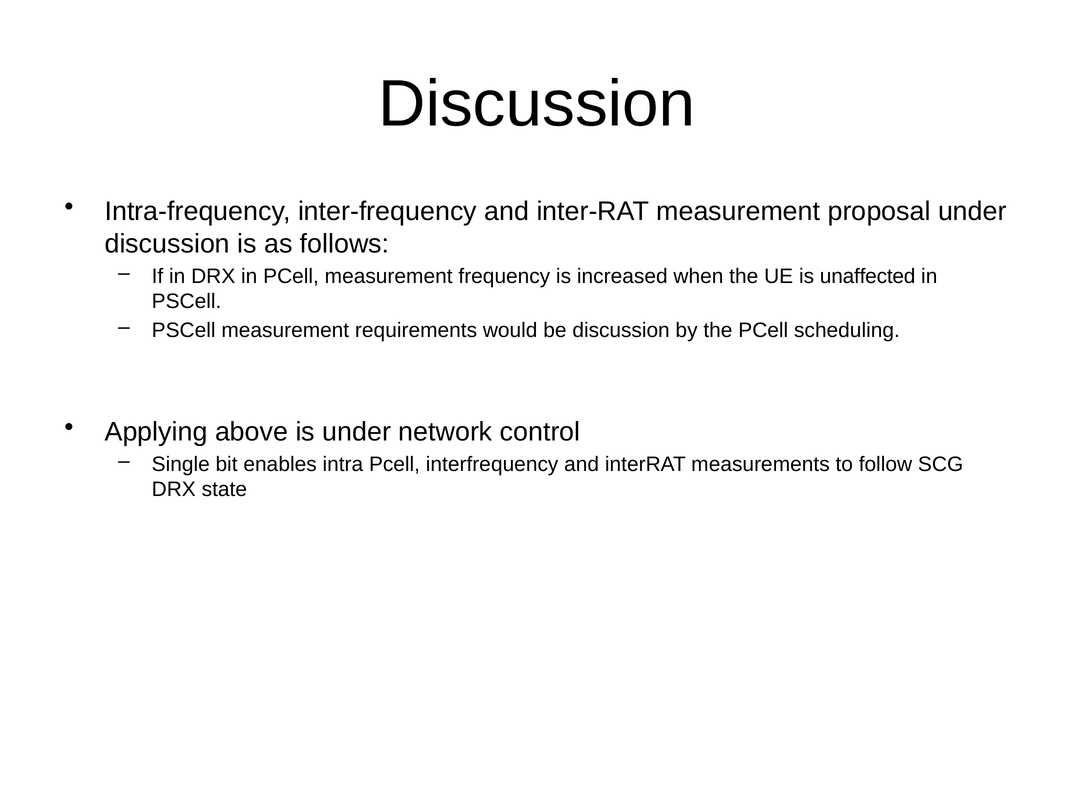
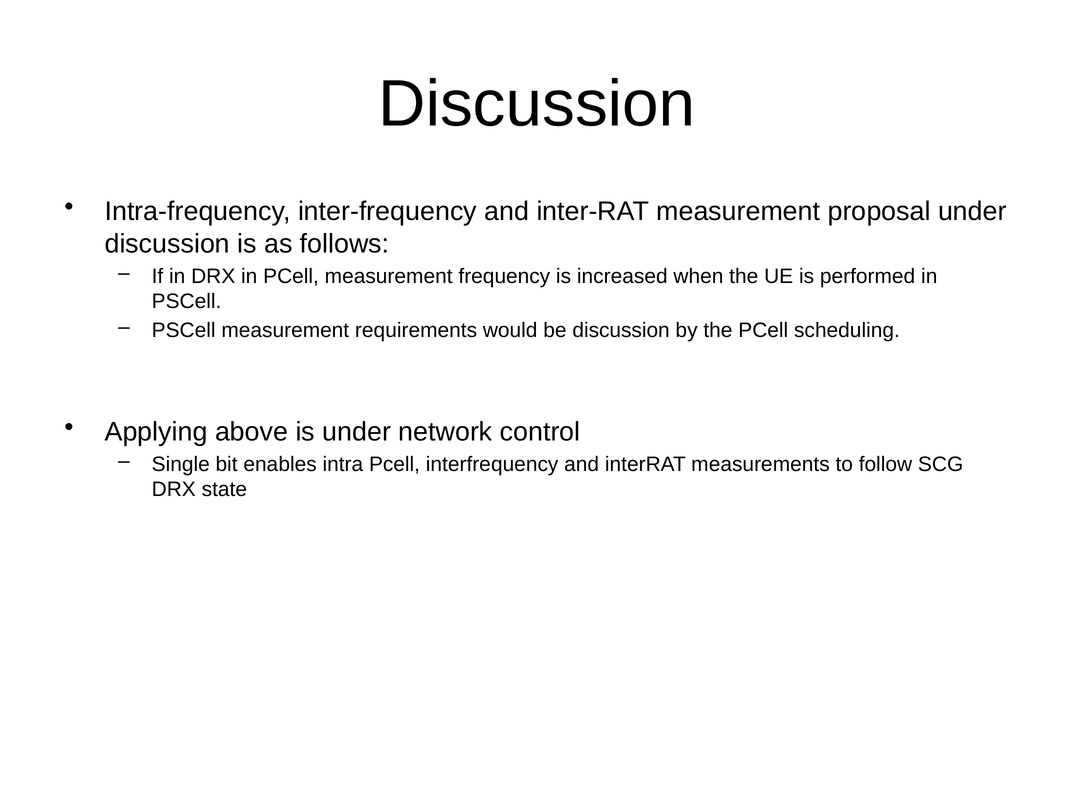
unaffected: unaffected -> performed (868, 276)
